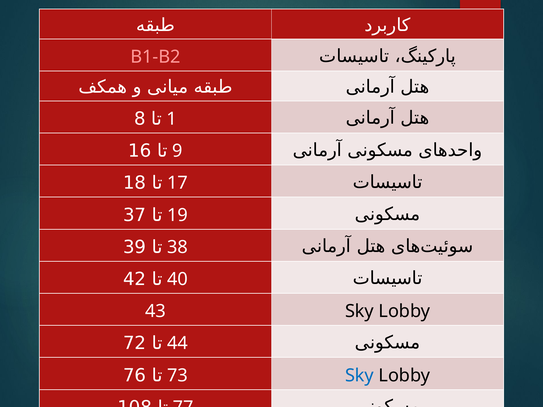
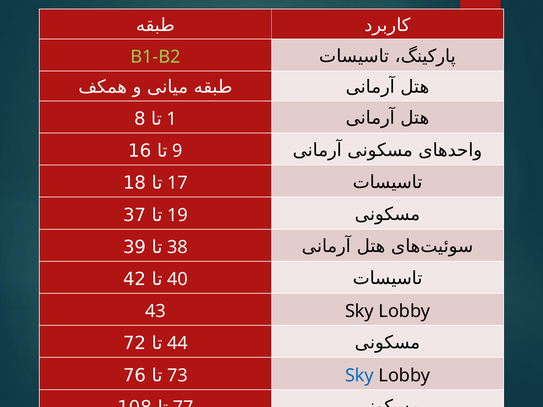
B1-B2 colour: pink -> light green (155, 57)
